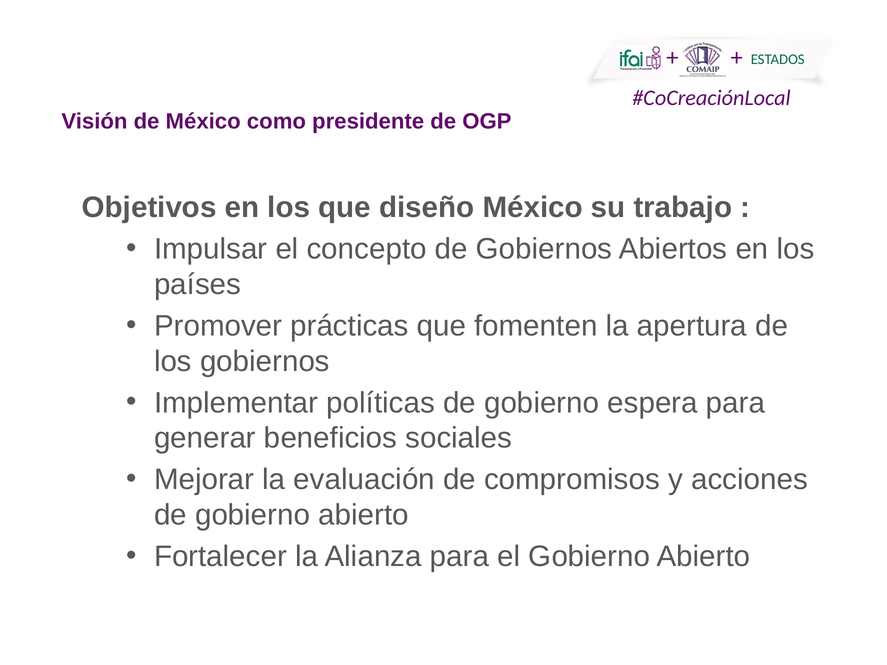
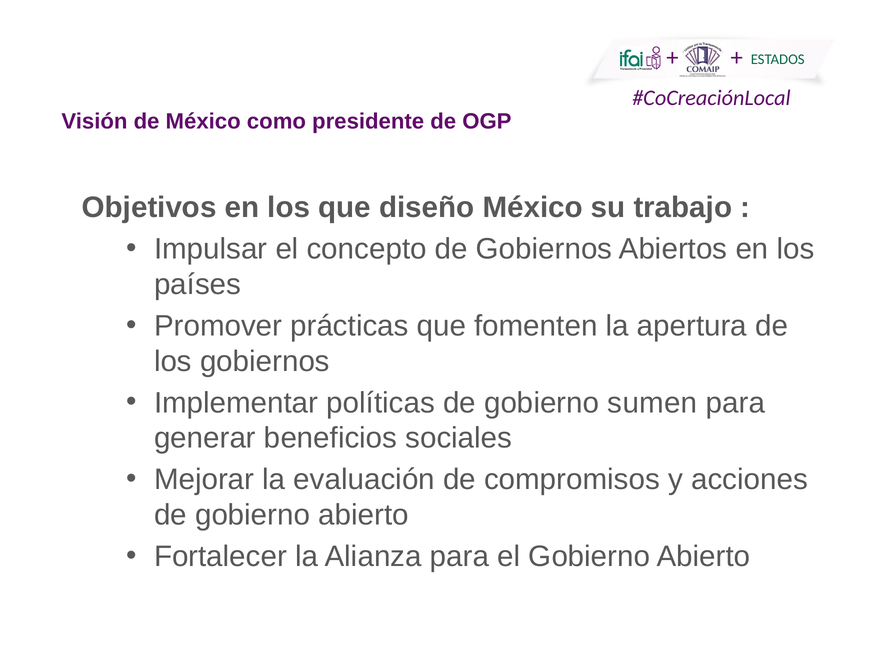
espera: espera -> sumen (652, 403)
